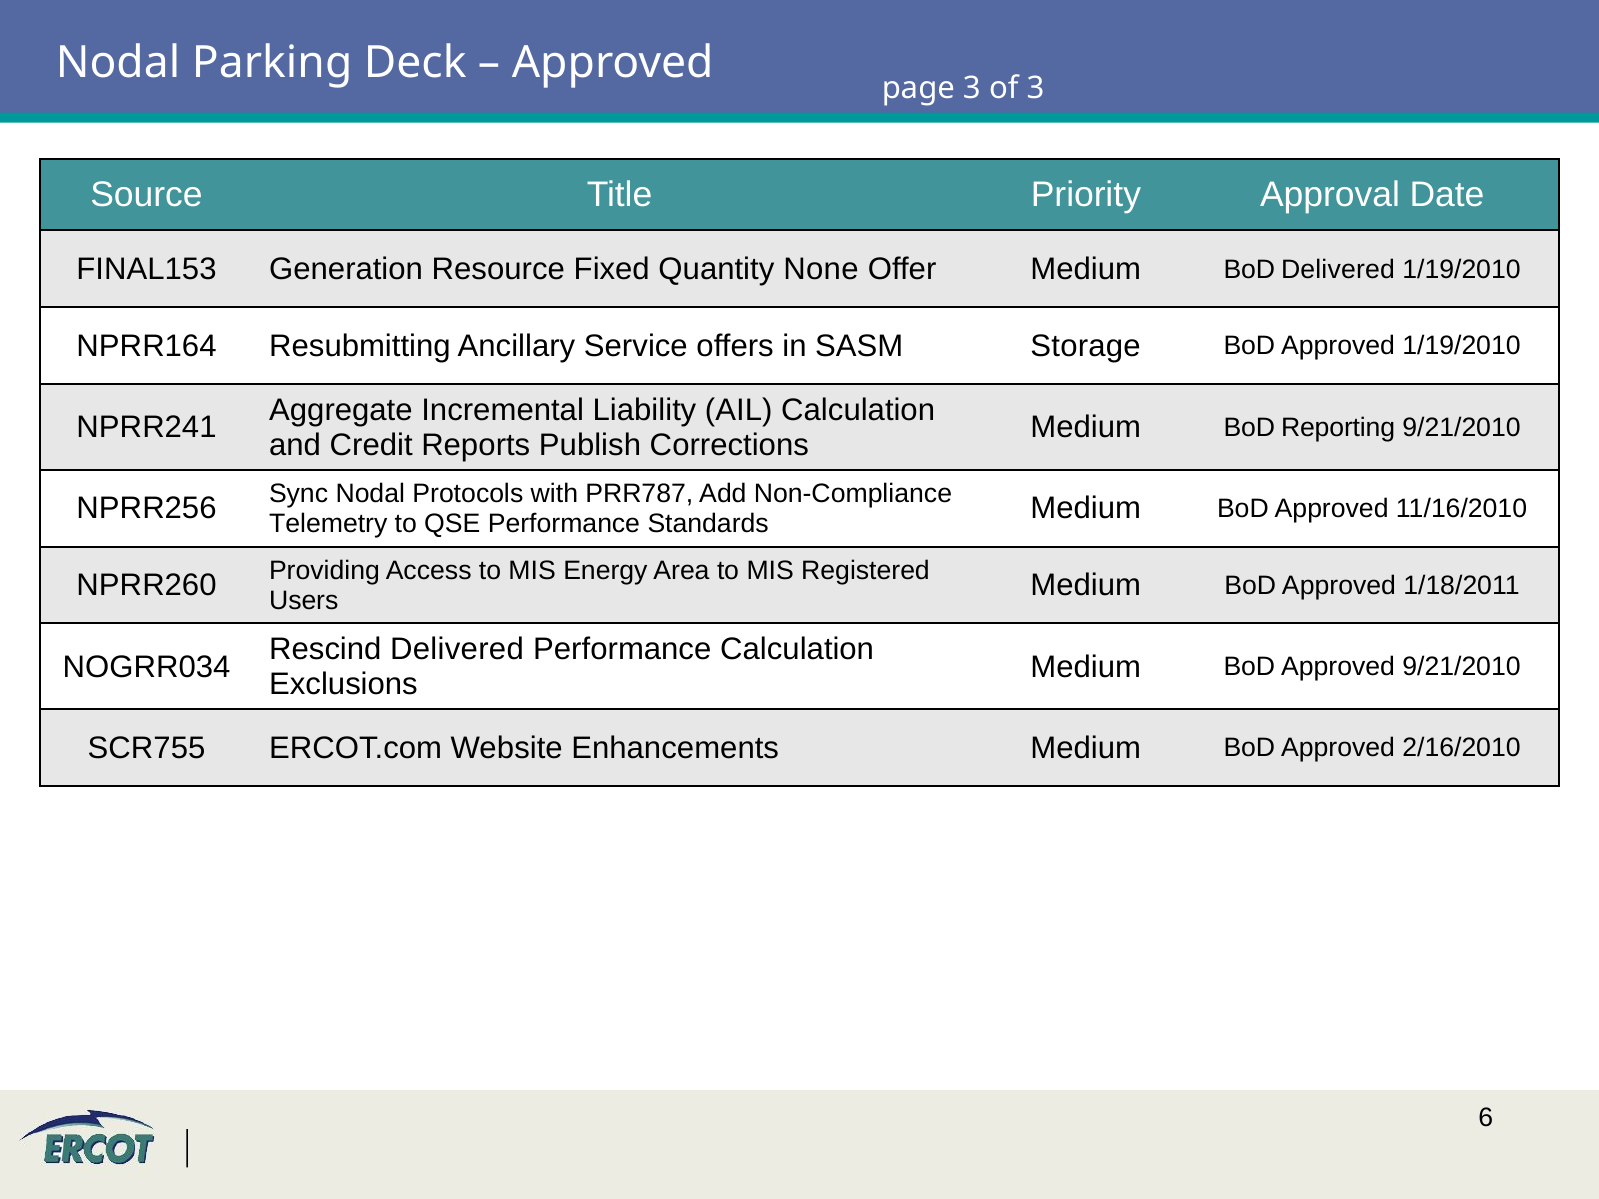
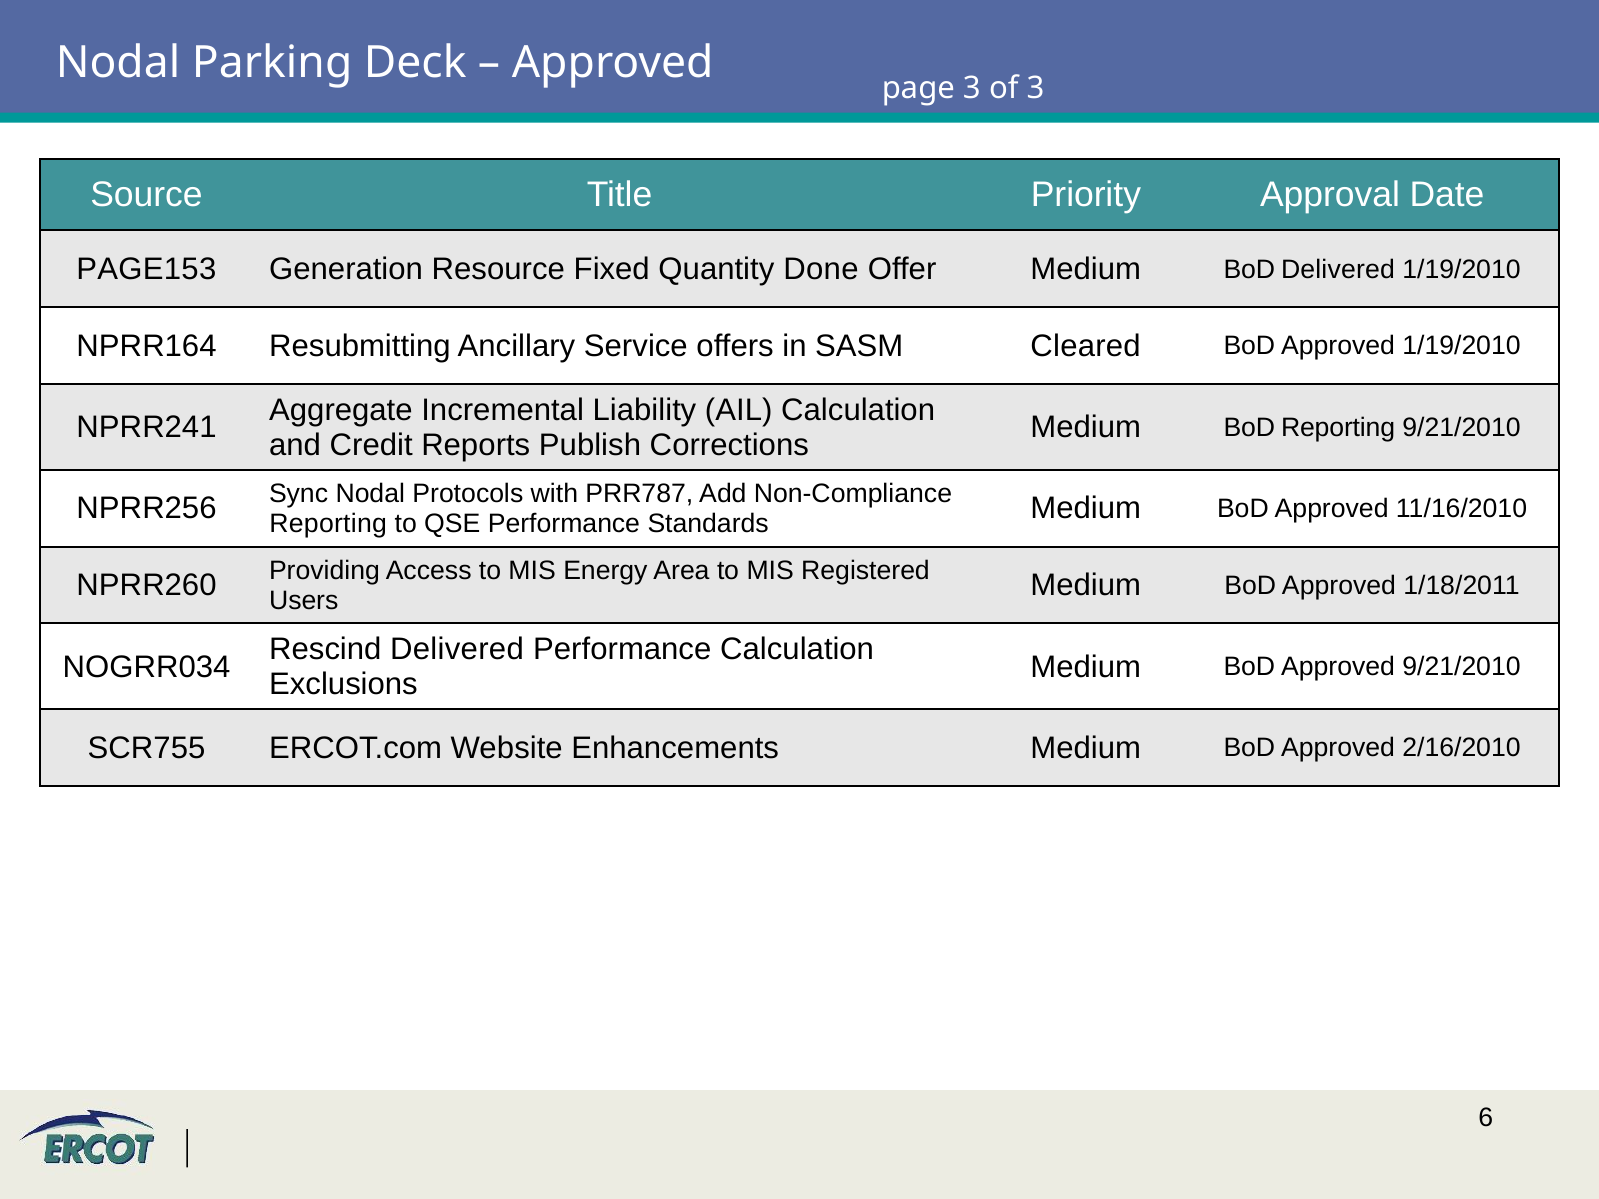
FINAL153: FINAL153 -> PAGE153 (146, 269)
None: None -> Done (821, 269)
Storage: Storage -> Cleared (1086, 346)
Telemetry: Telemetry -> Reporting (328, 524)
